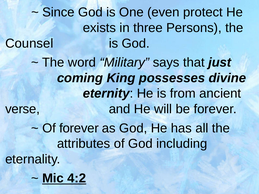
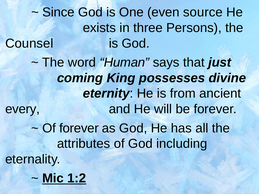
protect: protect -> source (203, 12)
Military: Military -> Human (124, 63)
verse: verse -> every (23, 109)
4:2: 4:2 -> 1:2 (77, 179)
